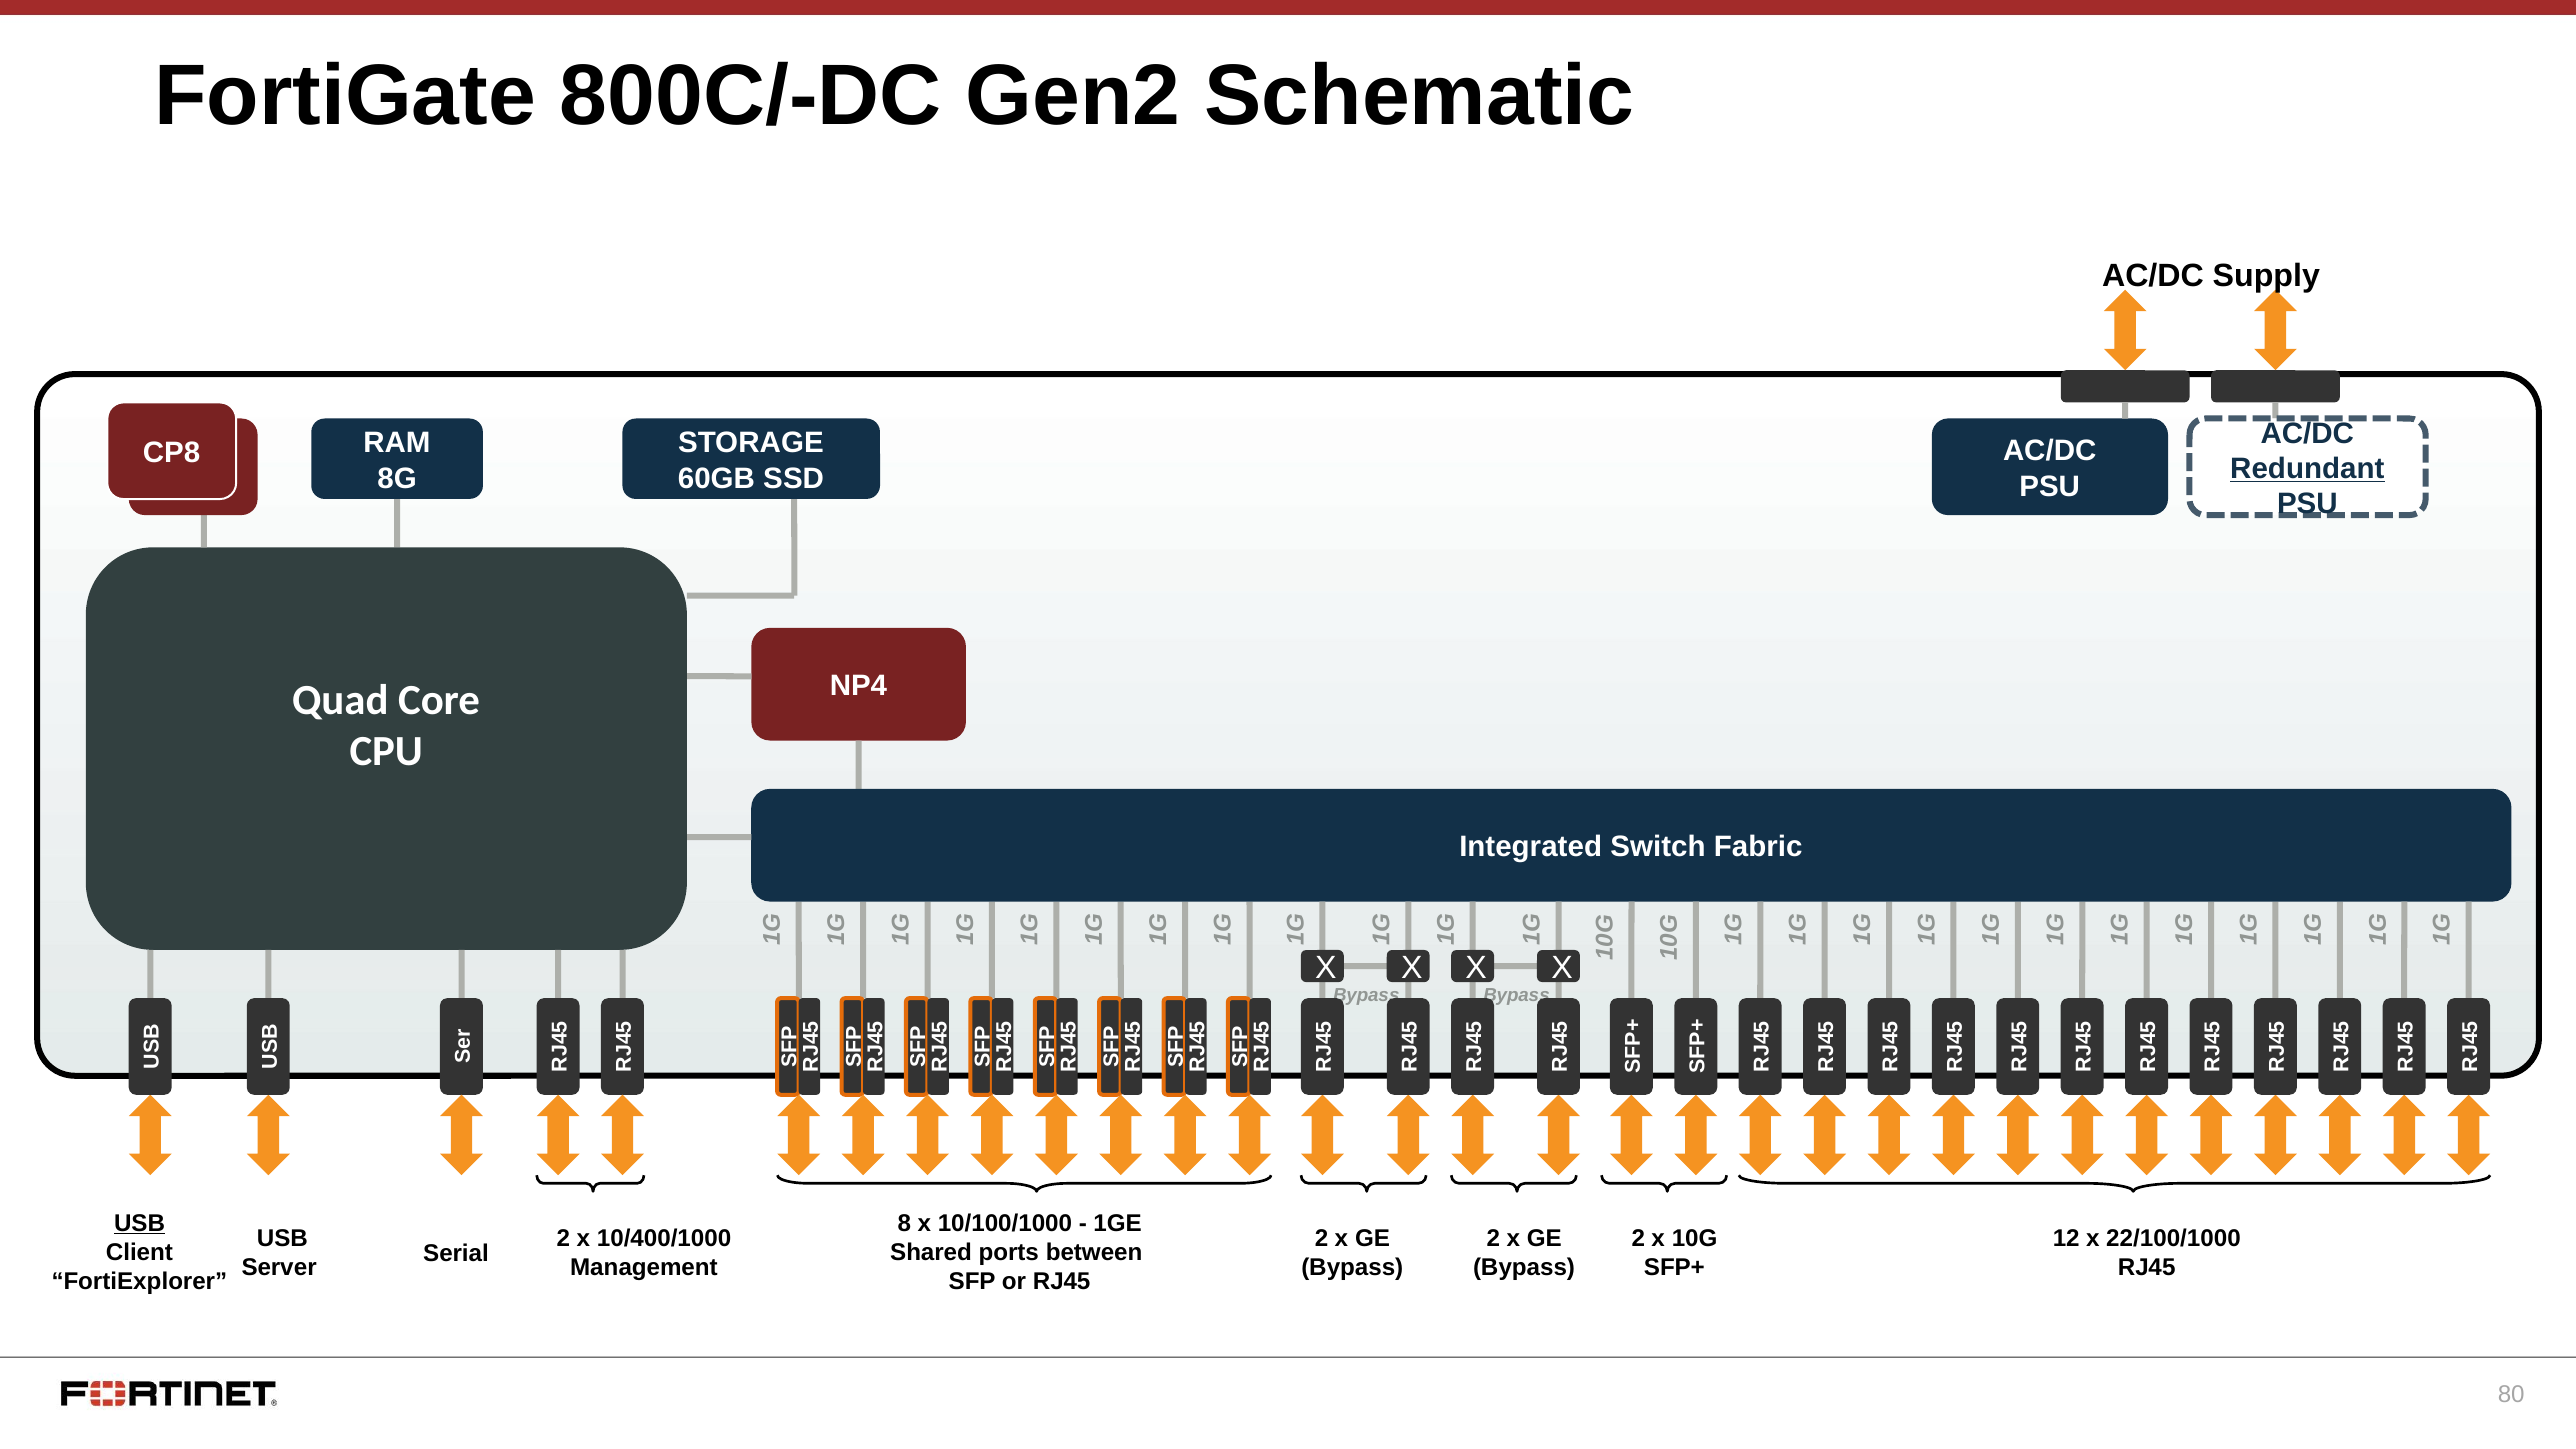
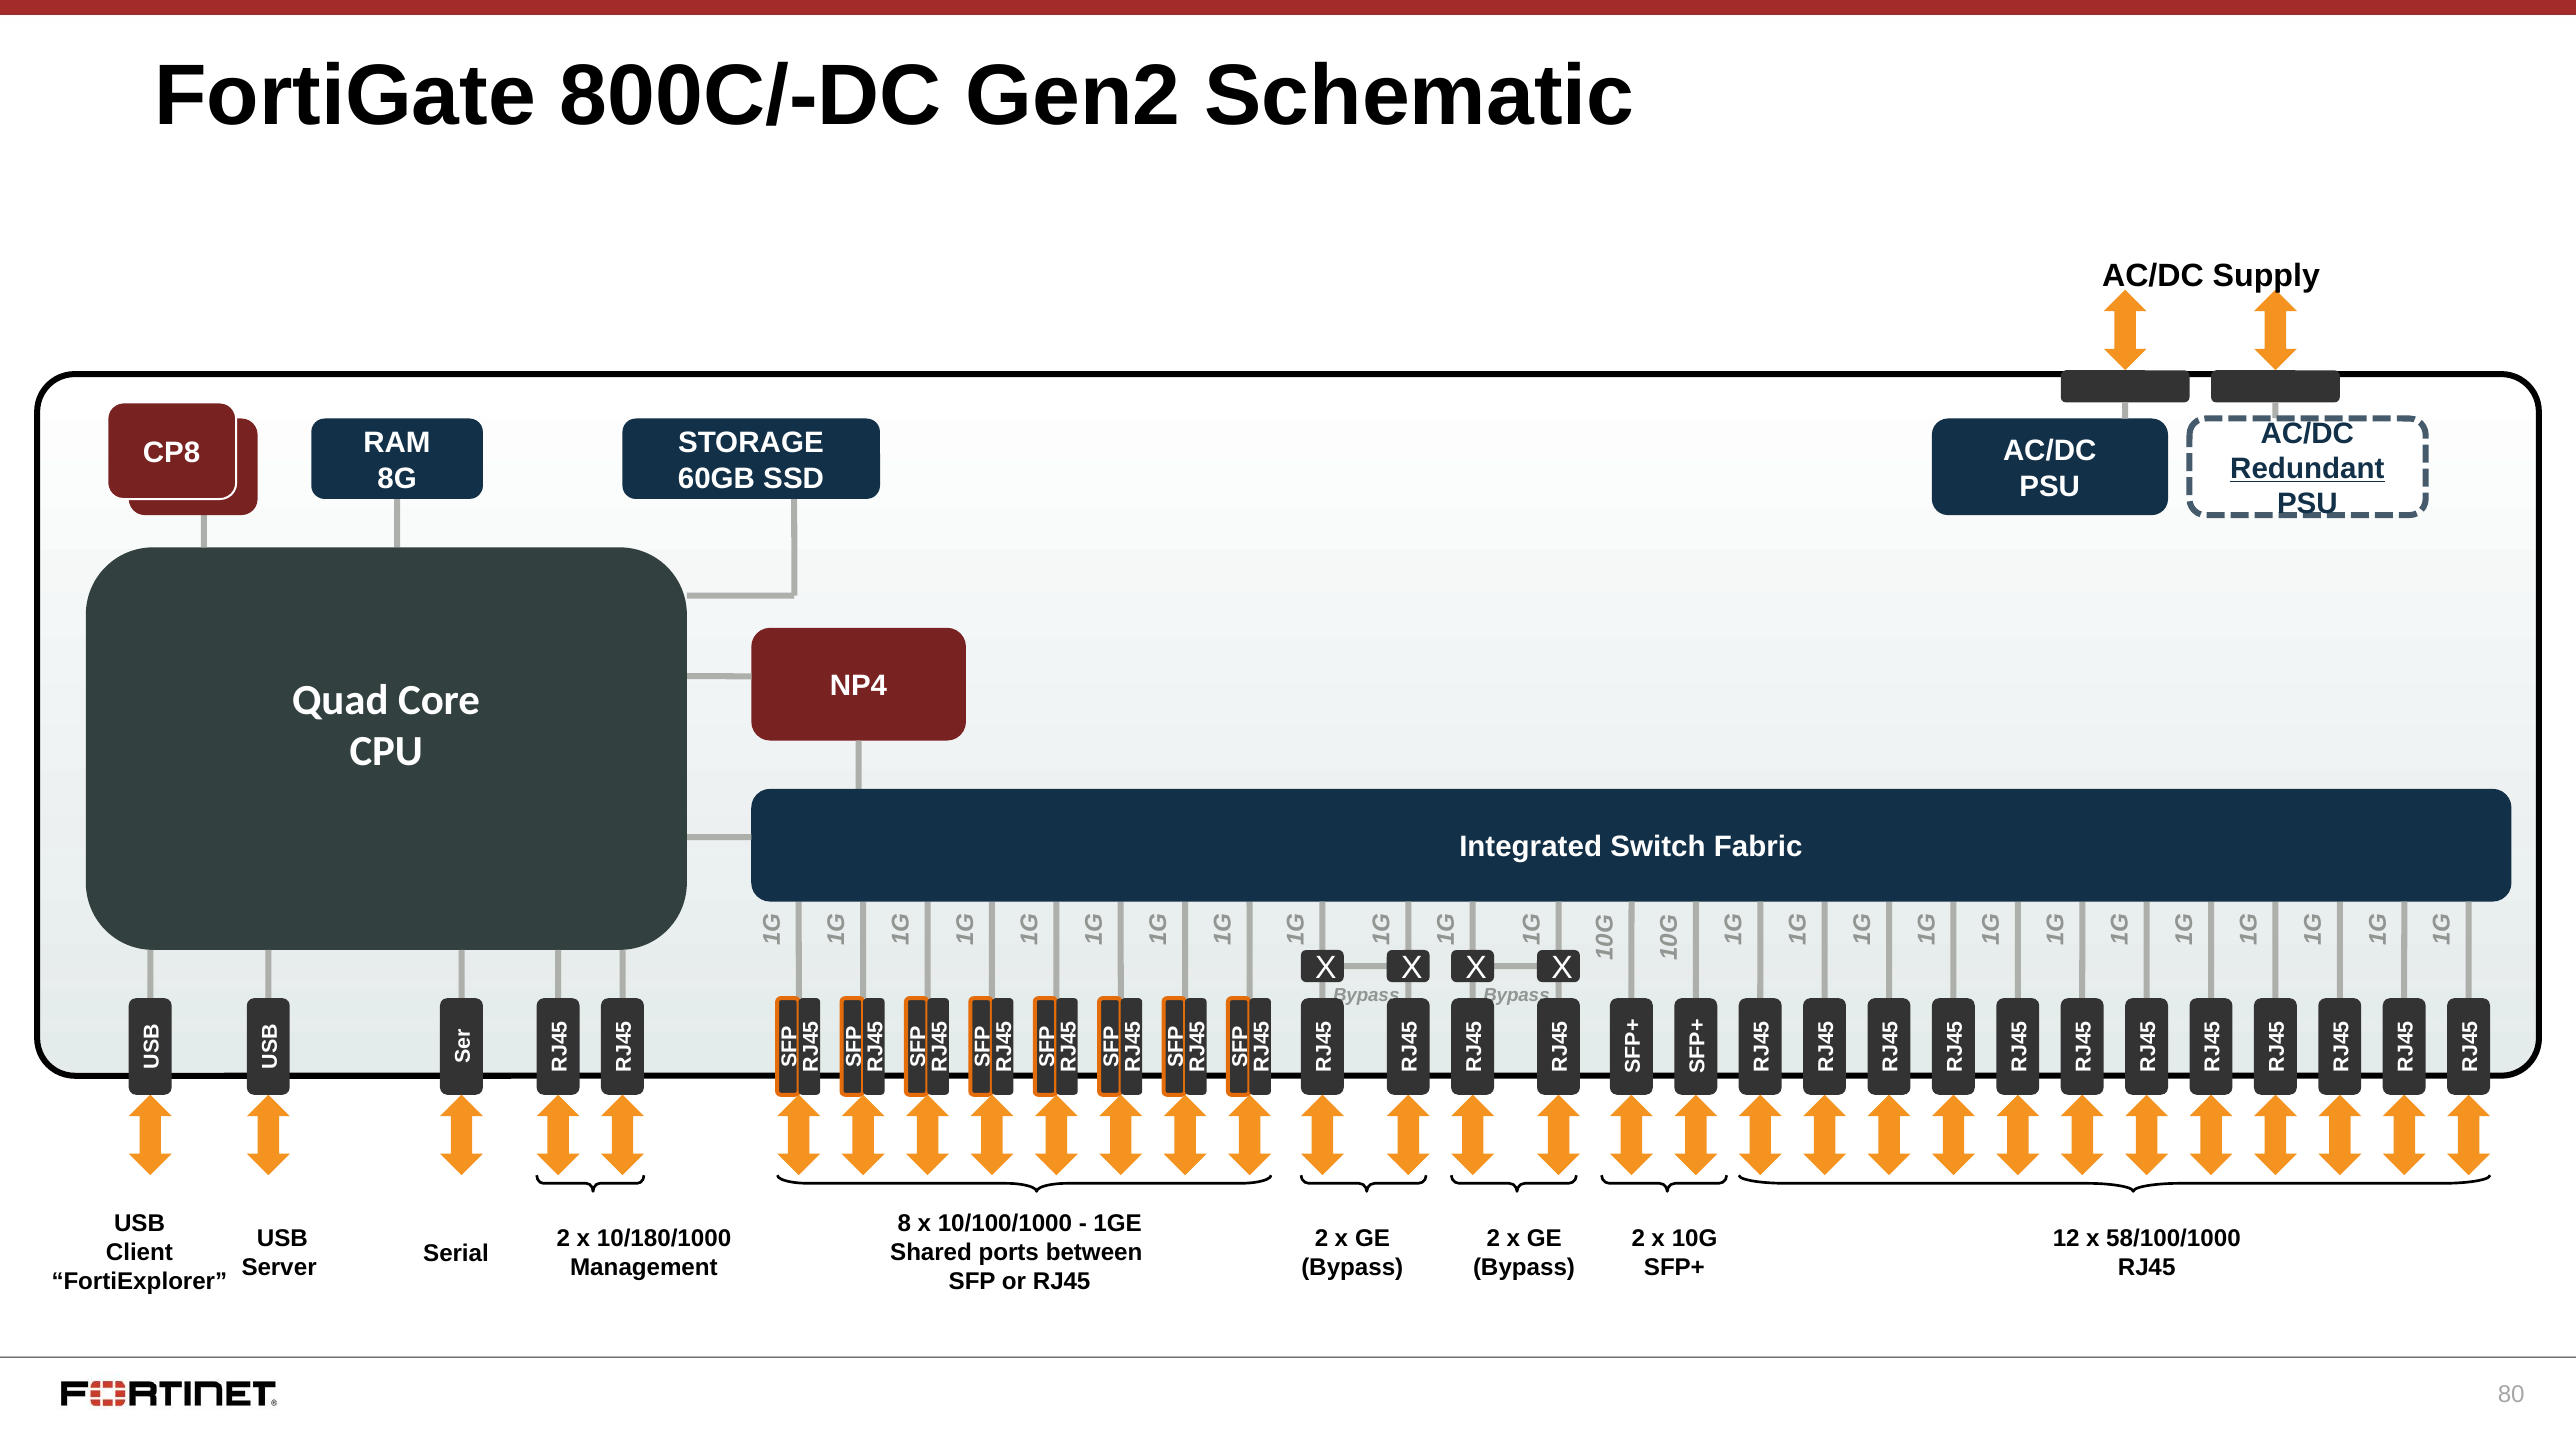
USB underline: present -> none (140, 1223)
10/400/1000: 10/400/1000 -> 10/180/1000 (664, 1239)
22/100/1000: 22/100/1000 -> 58/100/1000 (2173, 1239)
